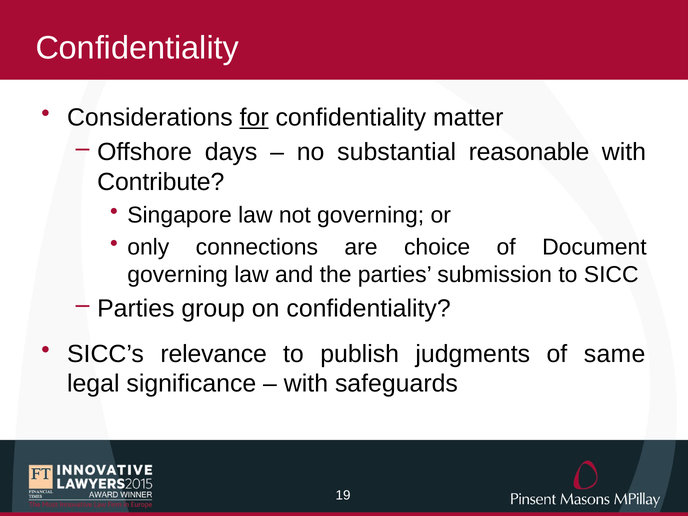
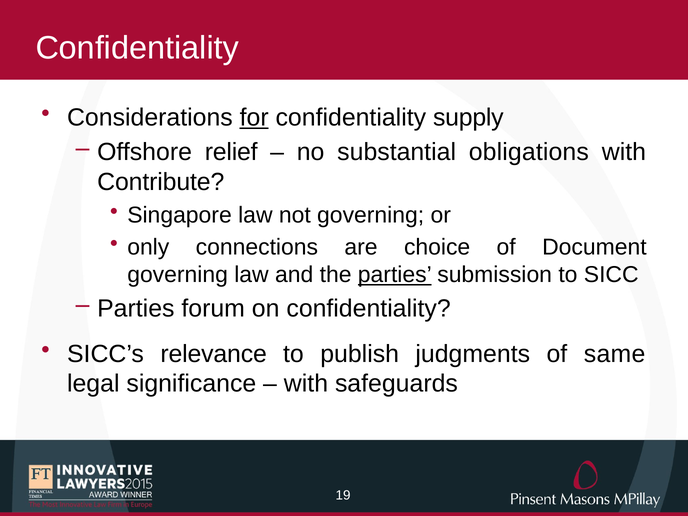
matter: matter -> supply (468, 118)
days: days -> relief (231, 152)
reasonable: reasonable -> obligations (529, 152)
parties underline: none -> present (395, 275)
group: group -> forum (213, 309)
